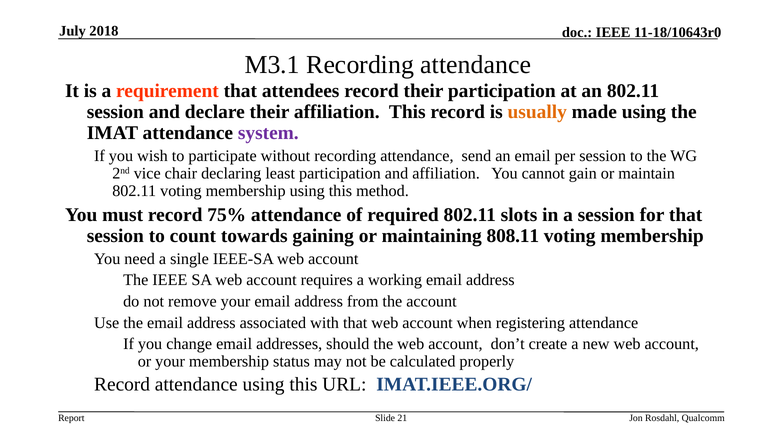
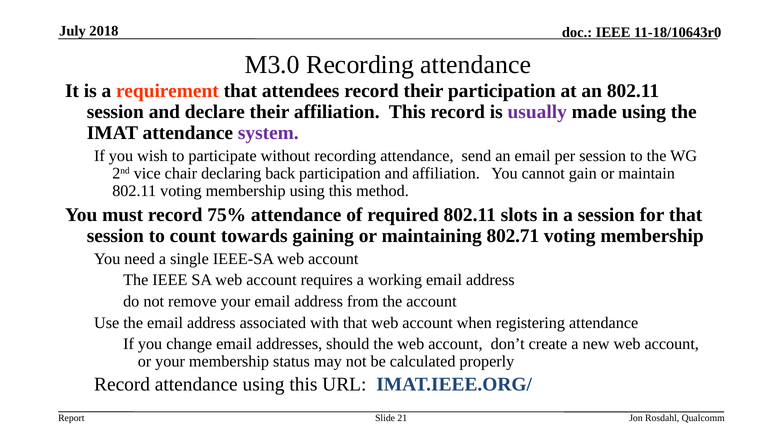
M3.1: M3.1 -> M3.0 (272, 65)
usually colour: orange -> purple (537, 112)
least: least -> back (280, 174)
808.11: 808.11 -> 802.71 (513, 236)
